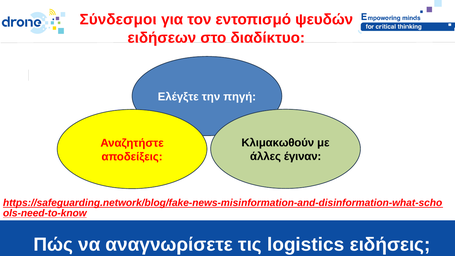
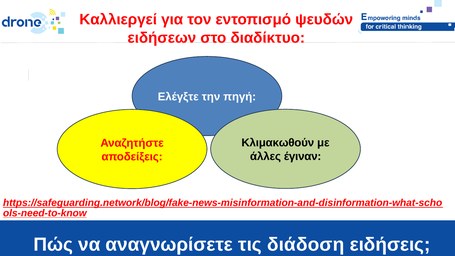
Σύνδεσμοι: Σύνδεσμοι -> Καλλιεργεί (118, 20)
logistics: logistics -> διάδοση (306, 244)
